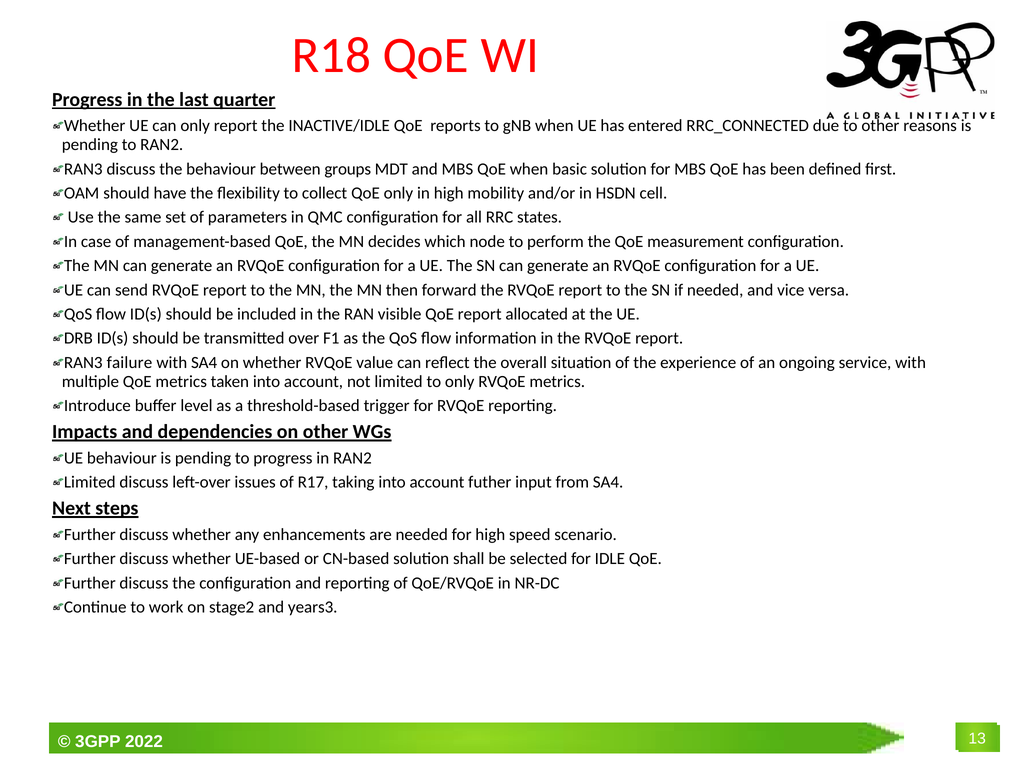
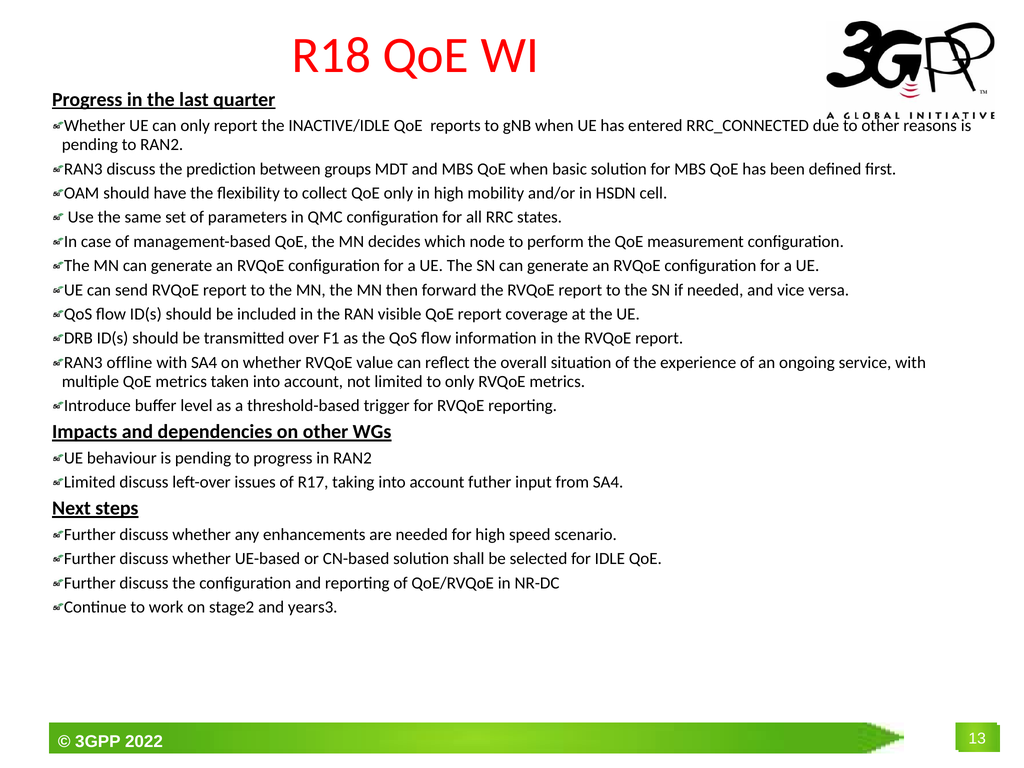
the behaviour: behaviour -> prediction (221, 169)
allocated: allocated -> coverage (537, 314)
failure: failure -> offline (129, 362)
